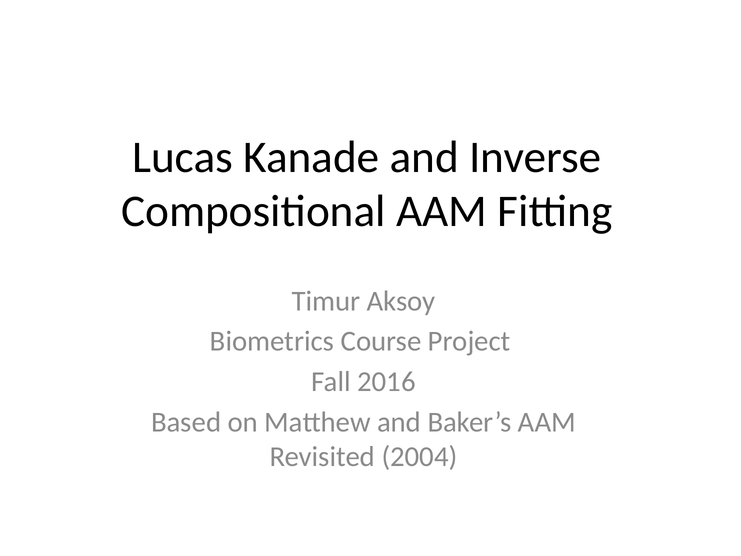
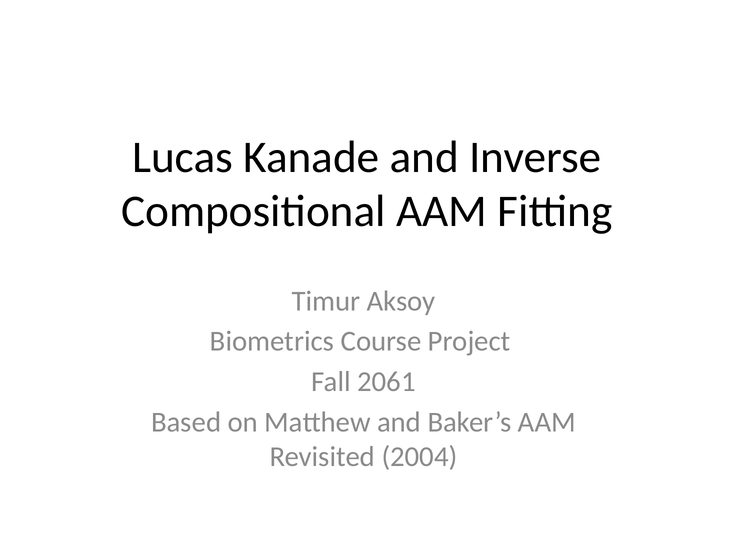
2016: 2016 -> 2061 (386, 382)
